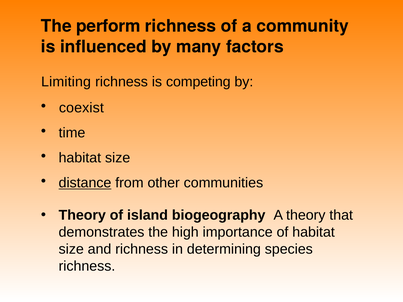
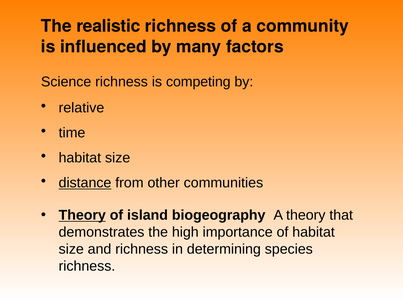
perform: perform -> realistic (108, 26)
Limiting: Limiting -> Science (66, 82)
coexist: coexist -> relative (81, 108)
Theory underline: none -> present (82, 215)
